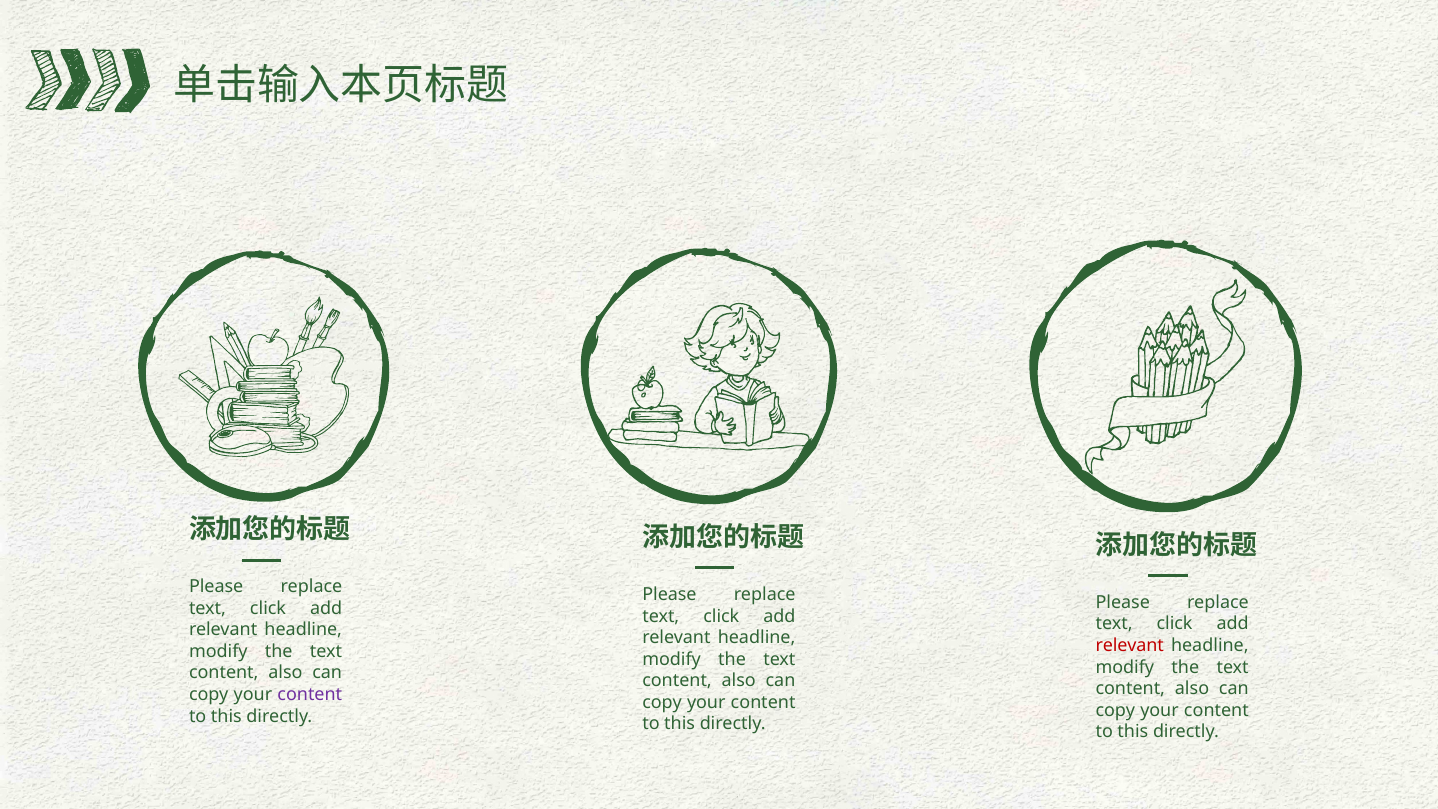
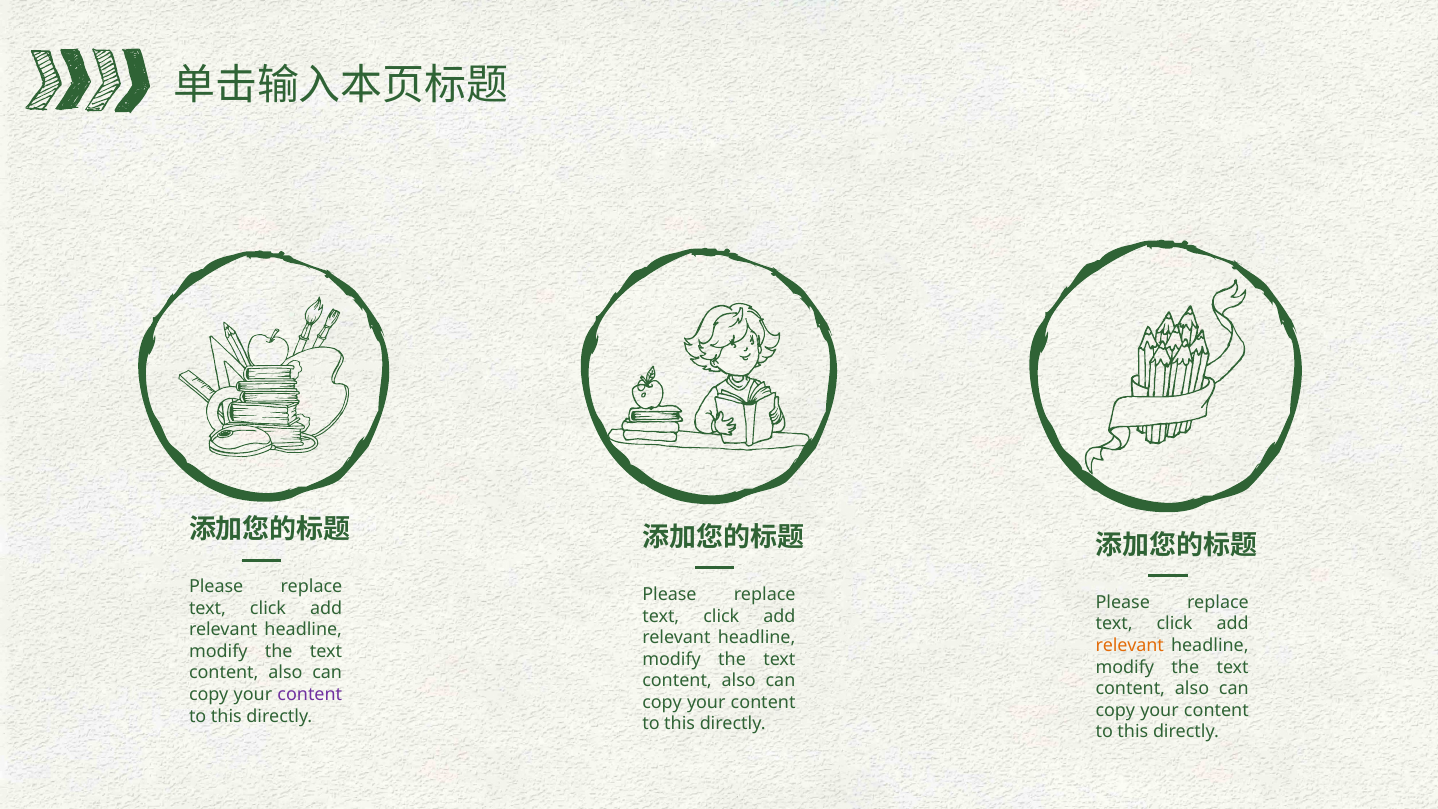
relevant colour: red -> orange (1130, 645)
